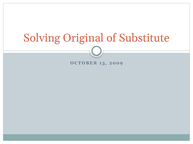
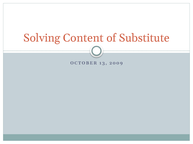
Original: Original -> Content (83, 38)
